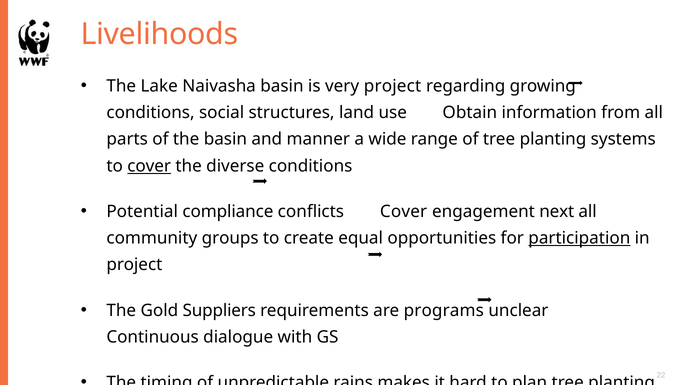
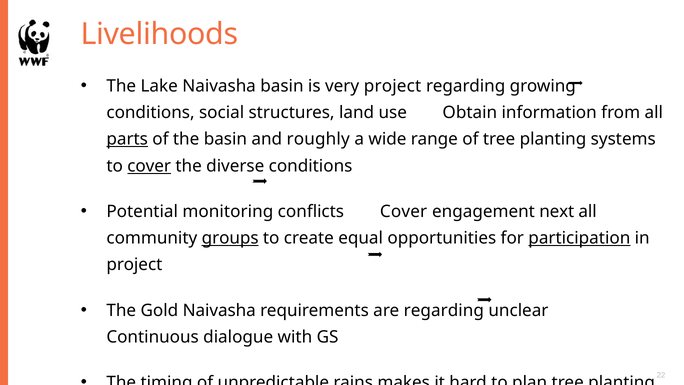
parts underline: none -> present (127, 139)
manner: manner -> roughly (318, 139)
compliance: compliance -> monitoring (228, 211)
groups underline: none -> present (230, 238)
Gold Suppliers: Suppliers -> Naivasha (219, 310)
are programs: programs -> regarding (444, 310)
